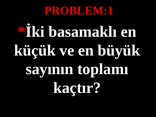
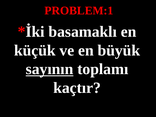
sayının underline: none -> present (50, 69)
